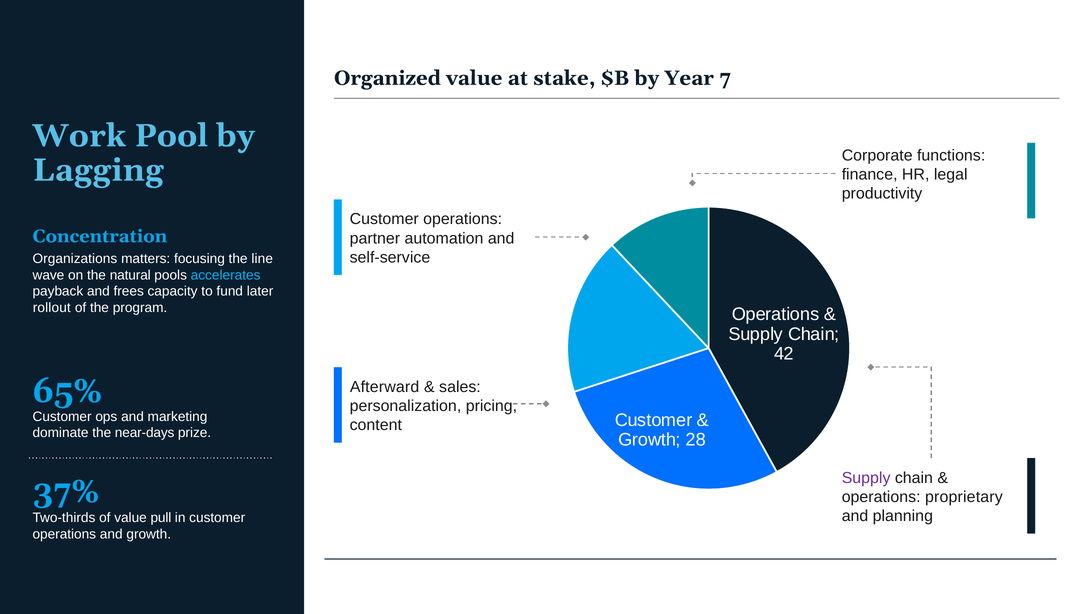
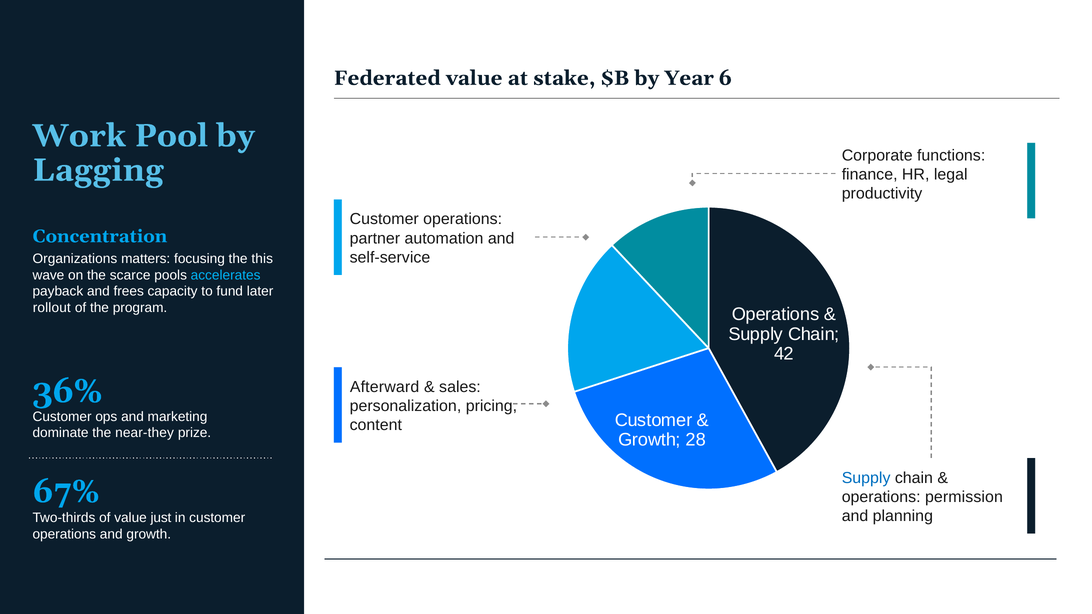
Organized: Organized -> Federated (387, 78)
7: 7 -> 6 (725, 78)
line: line -> this (262, 259)
natural: natural -> scarce (130, 275)
65%: 65% -> 36% (67, 391)
near-days: near-days -> near-they (145, 433)
Supply colour: purple -> blue (866, 478)
37%: 37% -> 67% (66, 492)
proprietary: proprietary -> permission (964, 497)
pull: pull -> just (161, 518)
